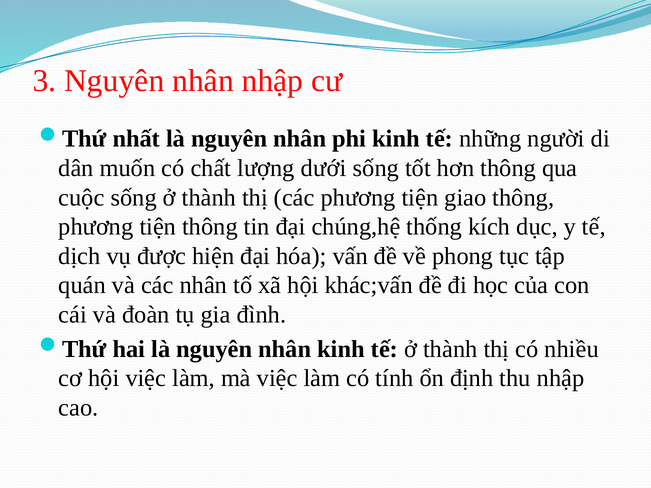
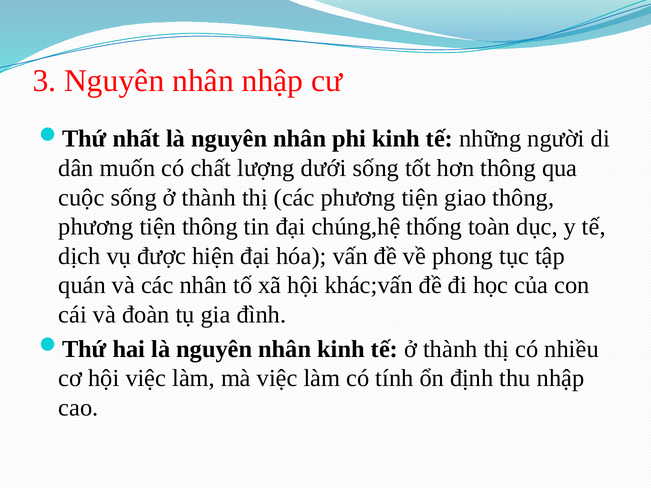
kích: kích -> toàn (489, 227)
